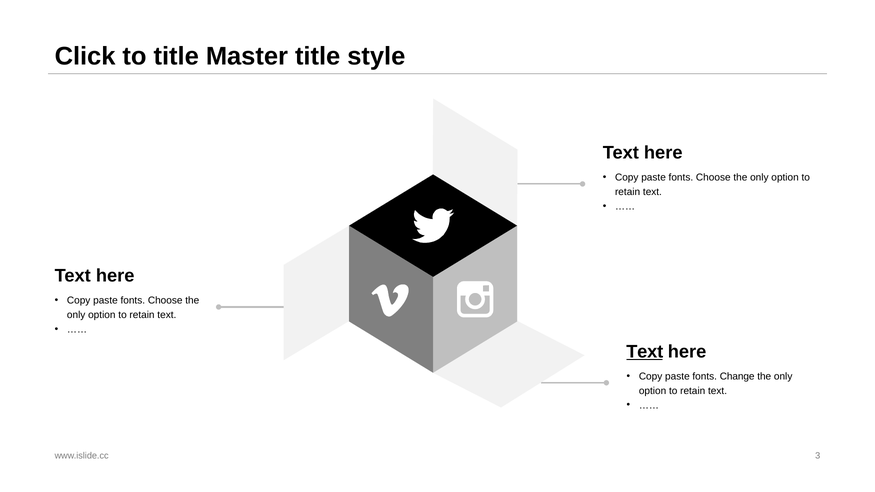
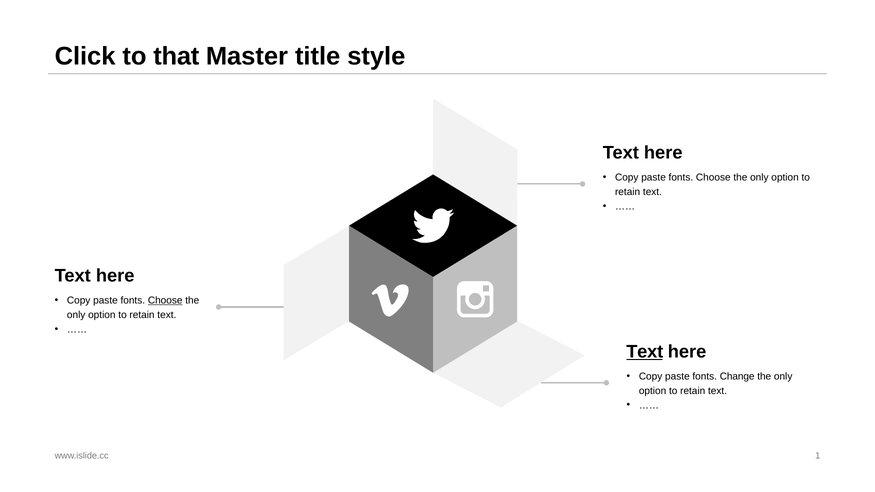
to title: title -> that (176, 57)
Choose underline: none -> present (165, 301)
3: 3 -> 1 (818, 456)
